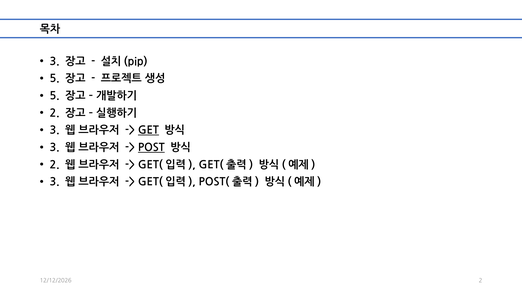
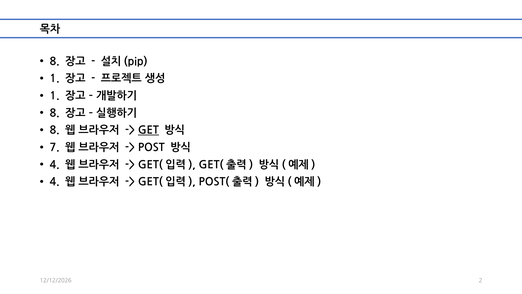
3: 3 -> 8 (55, 61)
5: 5 -> 1 (55, 79)
5: 5 -> 1 (55, 96)
2: 2 -> 8 (55, 113)
3: 3 -> 8 (55, 130)
3: 3 -> 7 (55, 147)
POST underline: present -> none (151, 147)
2: 2 -> 4 (55, 165)
3: 3 -> 4 (55, 182)
